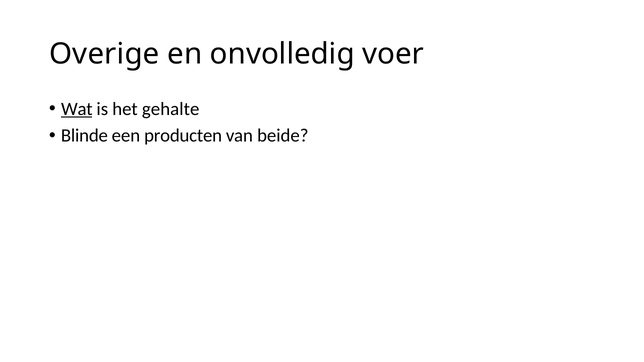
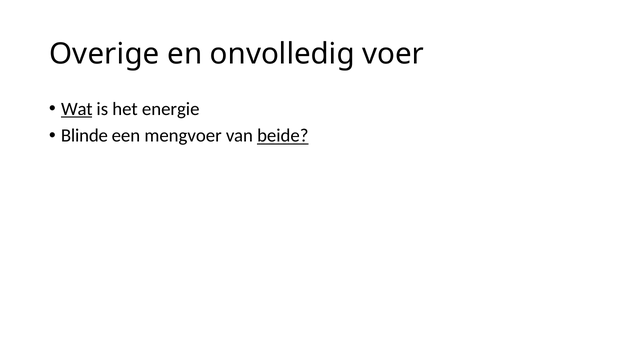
gehalte: gehalte -> energie (171, 109)
producten: producten -> mengvoer (183, 136)
beide underline: none -> present (283, 136)
